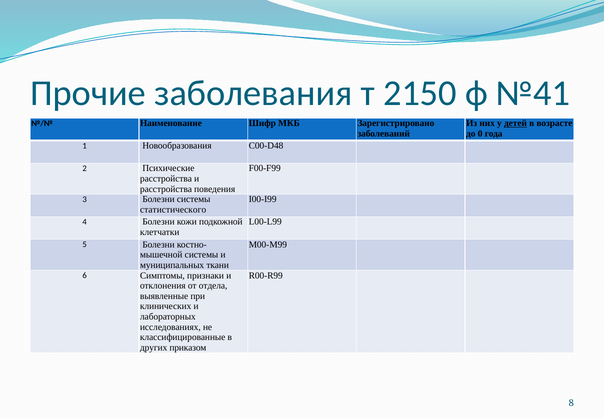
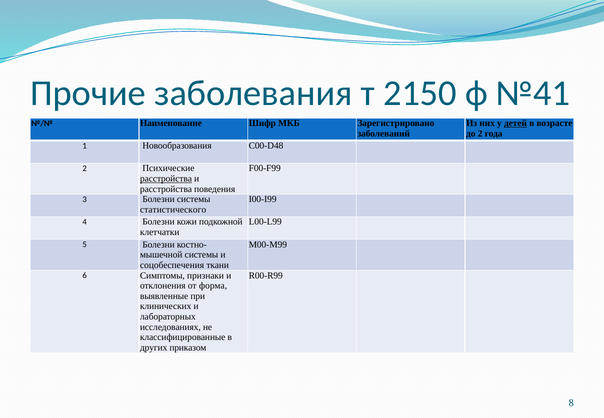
до 0: 0 -> 2 (480, 134)
расстройства underline: none -> present (166, 179)
муниципальных: муниципальных -> соцобеспечения (172, 265)
отдела: отдела -> форма (213, 286)
